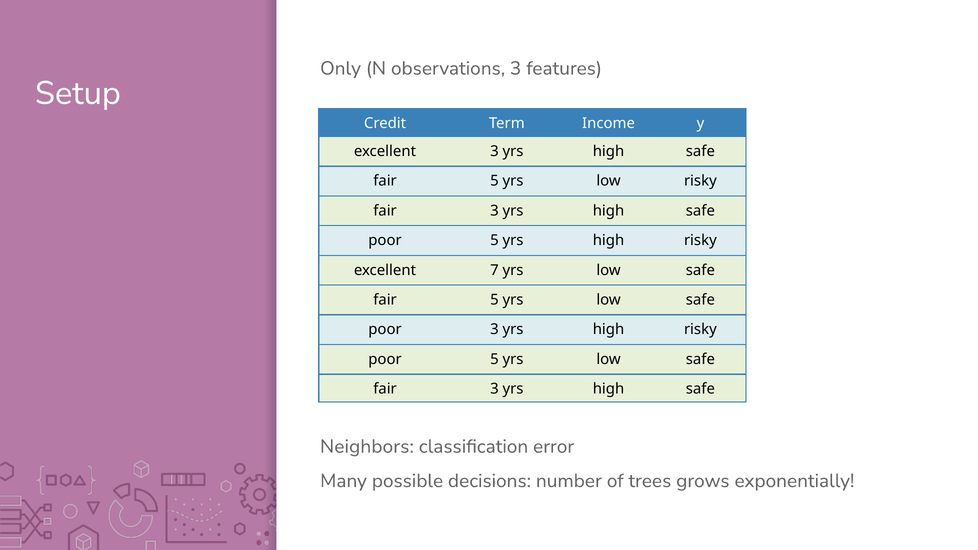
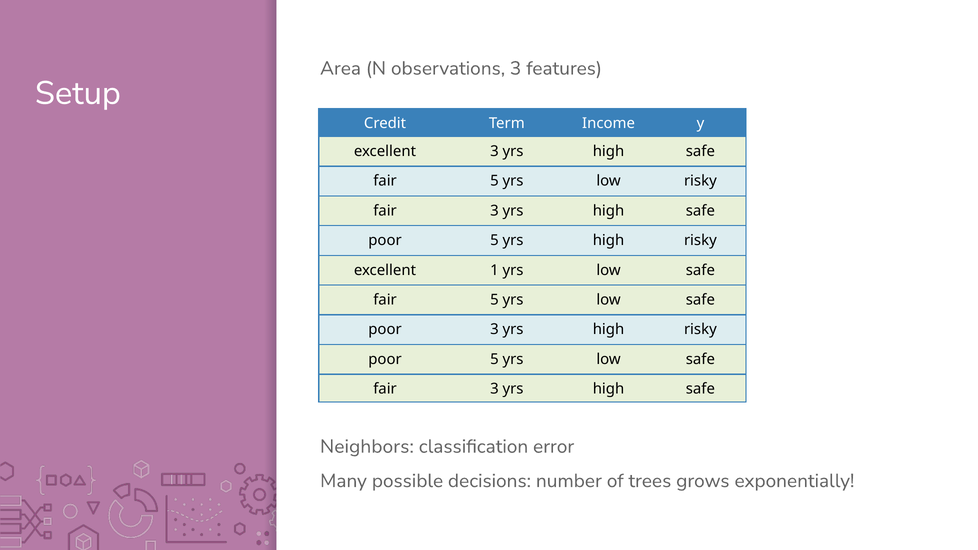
Only: Only -> Area (341, 68)
7: 7 -> 1 (494, 270)
